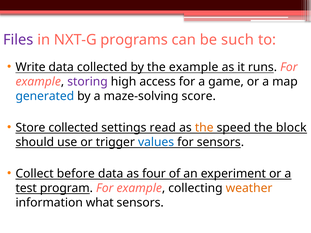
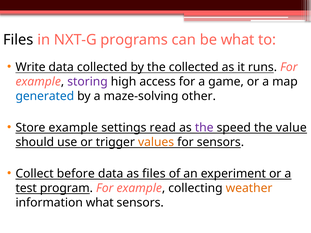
Files colour: purple -> black (18, 40)
be such: such -> what (238, 40)
the example: example -> collected (194, 67)
score: score -> other (199, 96)
Store collected: collected -> example (73, 128)
the colour: orange -> purple (204, 128)
block: block -> value (291, 128)
values colour: blue -> orange (156, 142)
as four: four -> files (154, 174)
